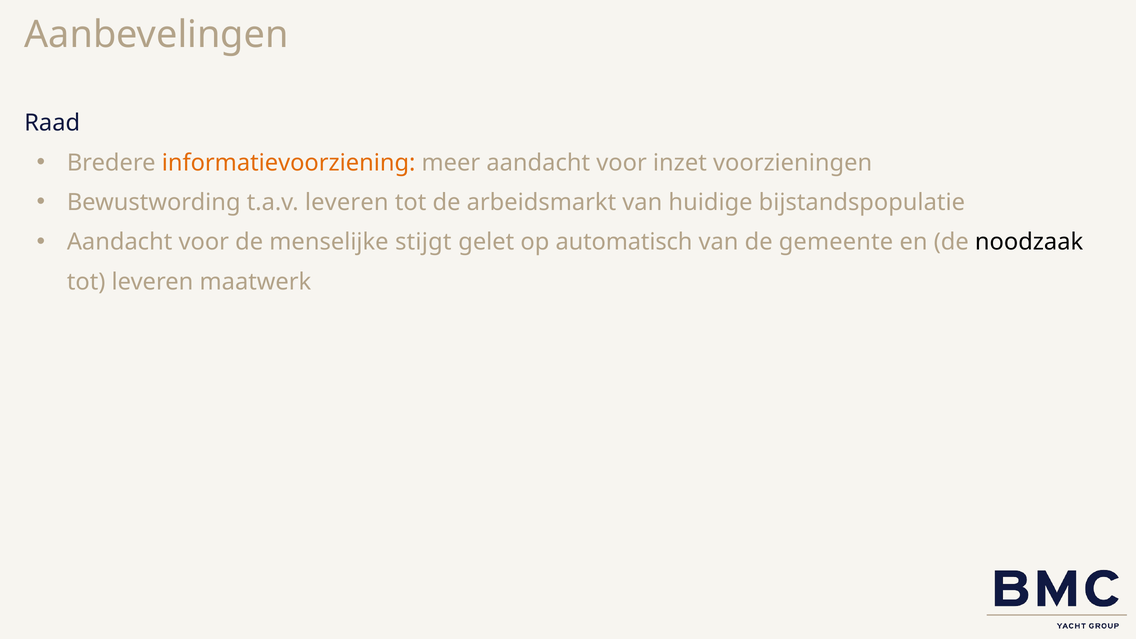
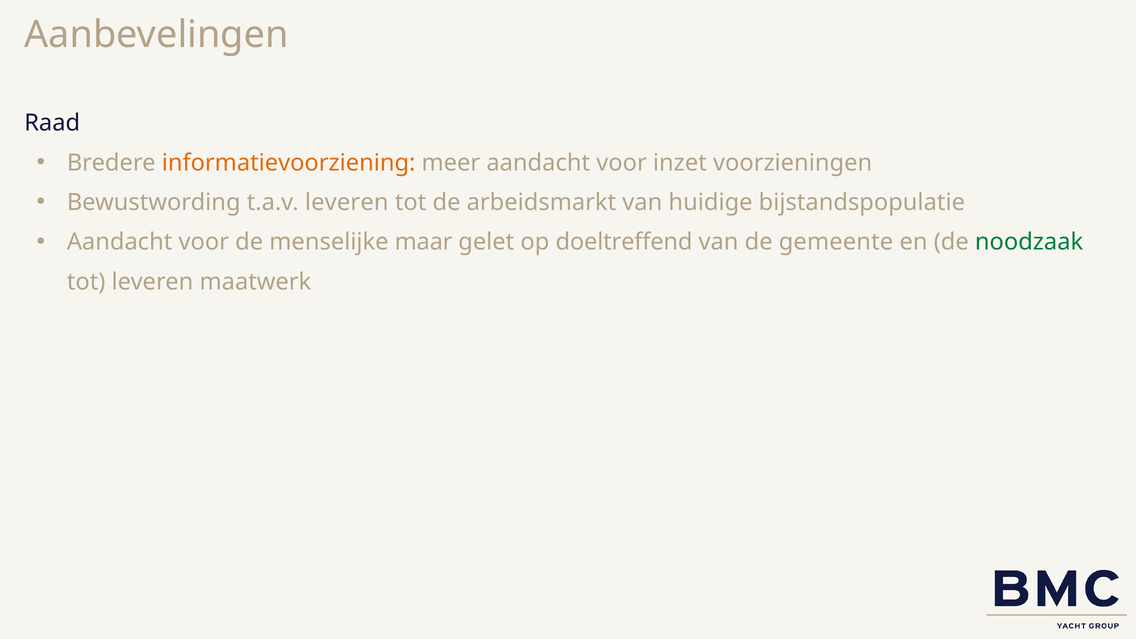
stijgt: stijgt -> maar (424, 242)
automatisch: automatisch -> doeltreffend (624, 242)
noodzaak colour: black -> green (1029, 242)
